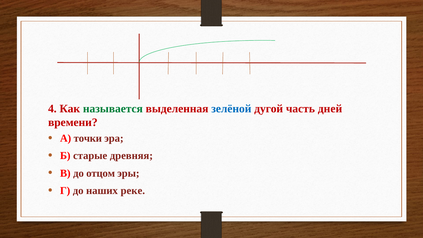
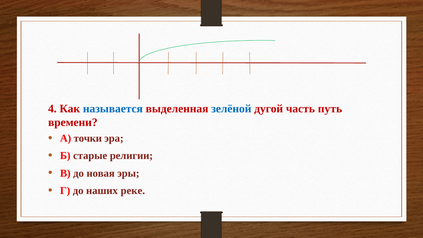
называется colour: green -> blue (113, 109)
дней: дней -> путь (330, 109)
древняя: древняя -> религии (131, 156)
отцом: отцом -> новая (101, 173)
